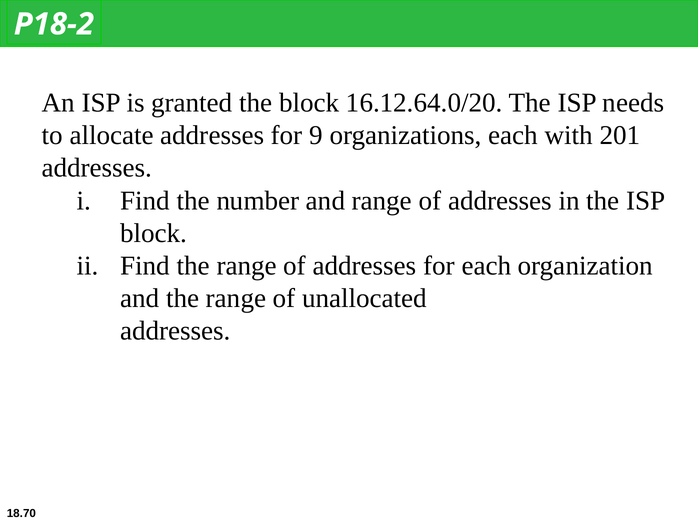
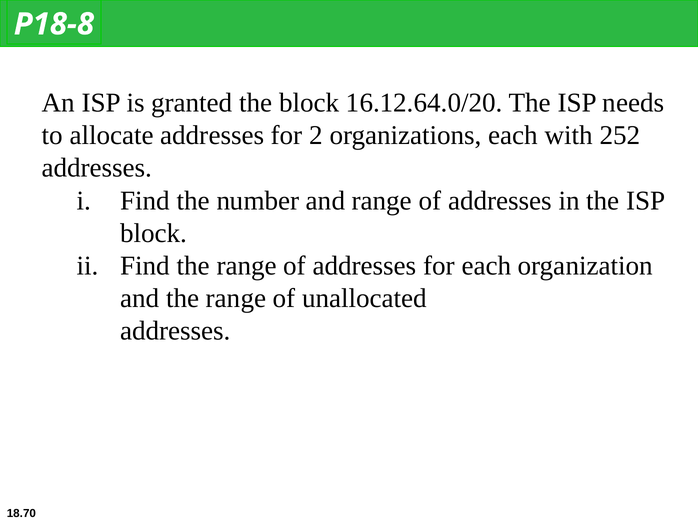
P18-2: P18-2 -> P18-8 (54, 24)
9: 9 -> 2 (316, 136)
201: 201 -> 252 (620, 136)
